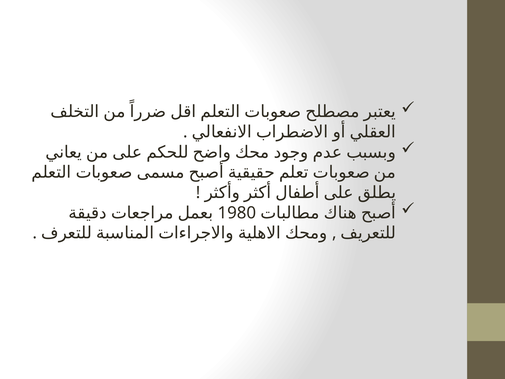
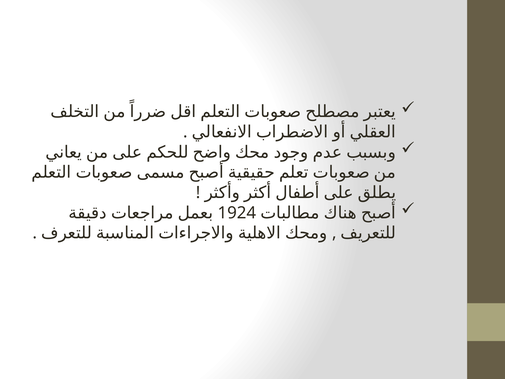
1980: 1980 -> 1924 (237, 213)
